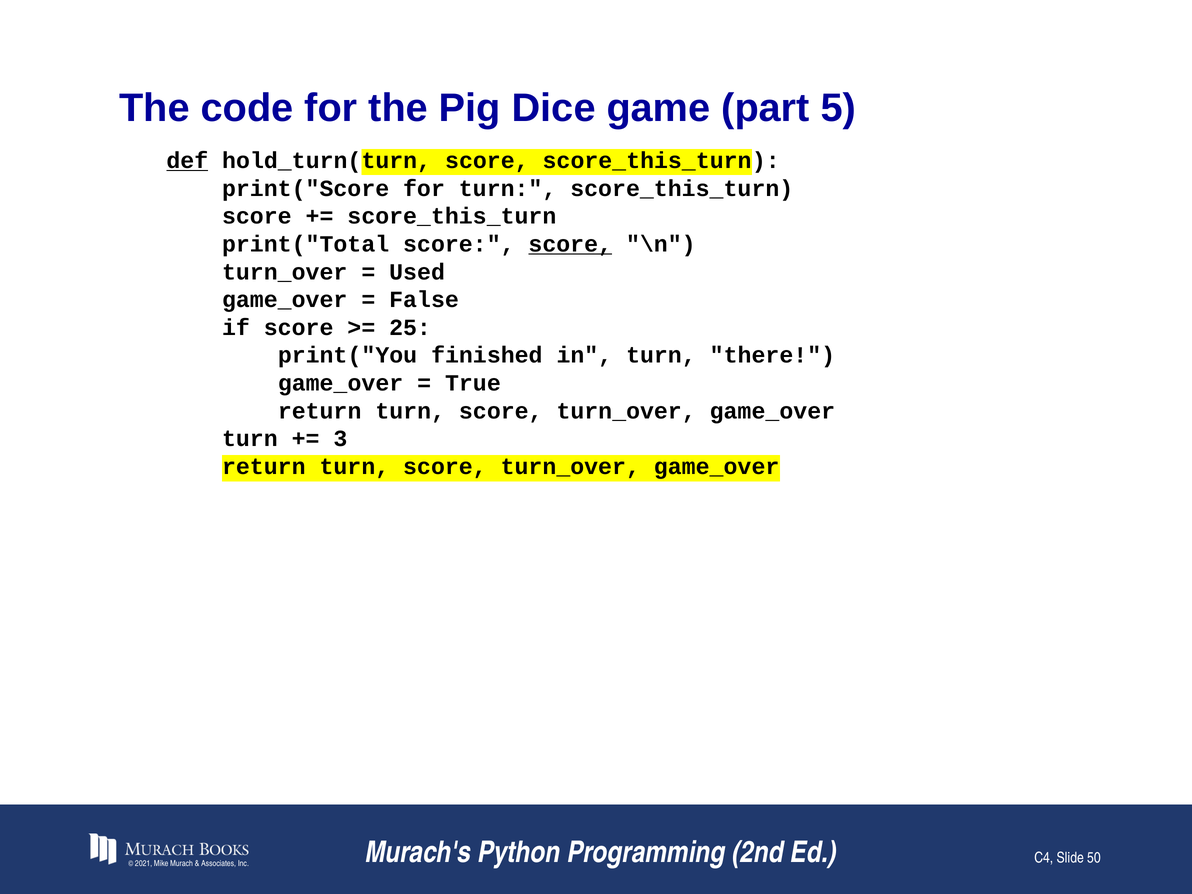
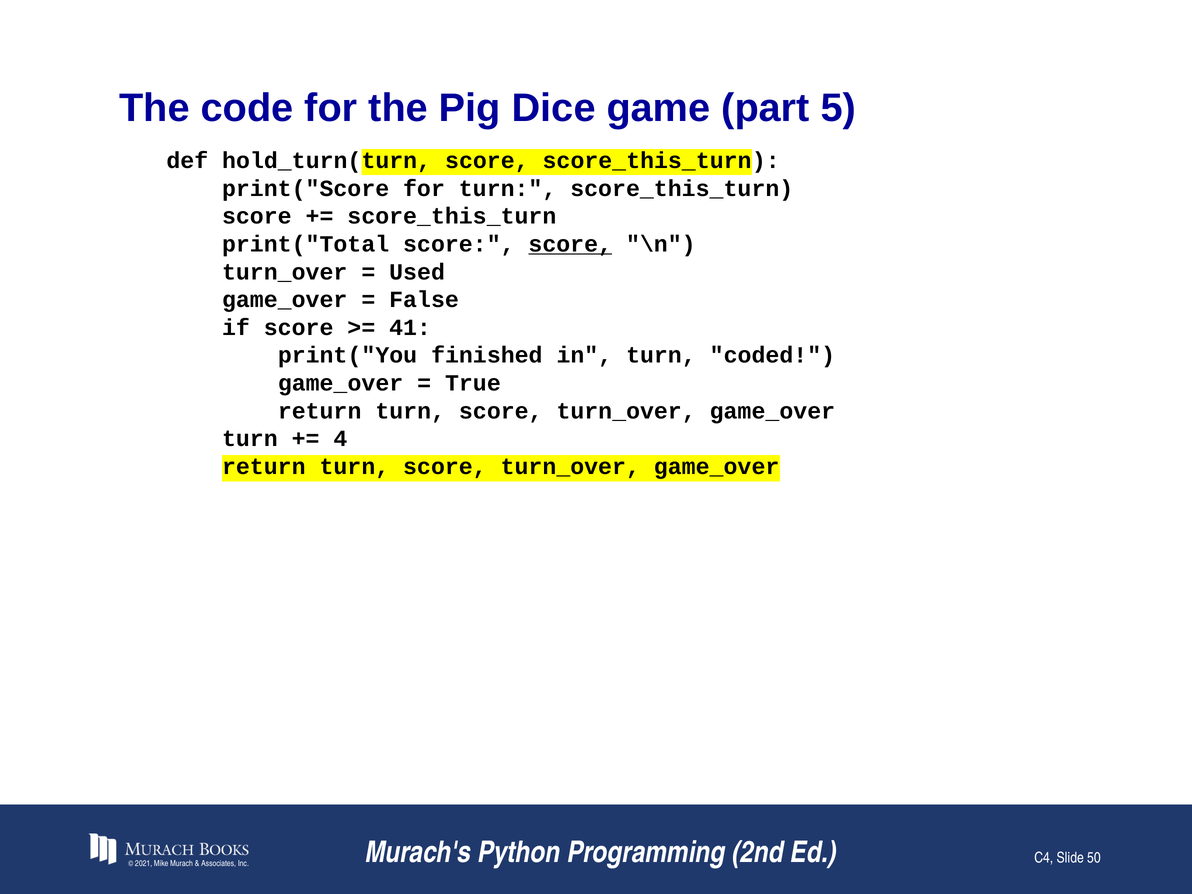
def underline: present -> none (187, 161)
25: 25 -> 41 (410, 328)
there: there -> coded (772, 355)
3: 3 -> 4 (340, 439)
